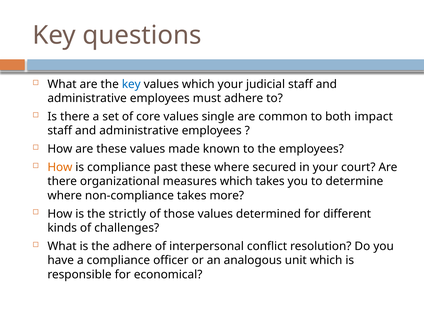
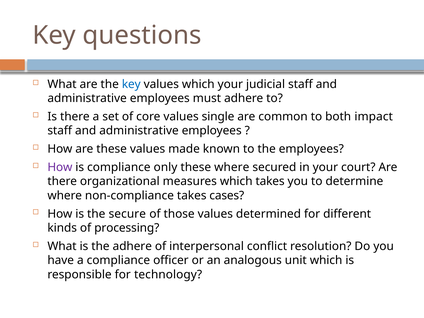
How colour: orange -> purple (60, 167)
past: past -> only (166, 167)
more: more -> cases (227, 196)
strictly: strictly -> secure (127, 214)
challenges: challenges -> processing (127, 228)
economical: economical -> technology (168, 274)
